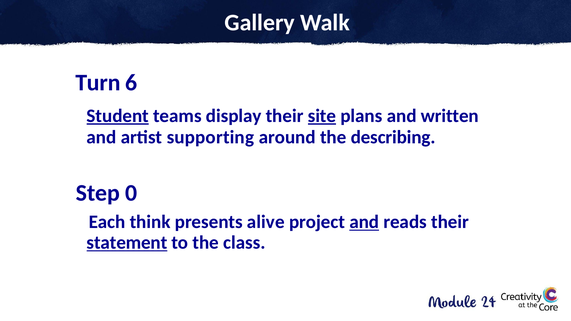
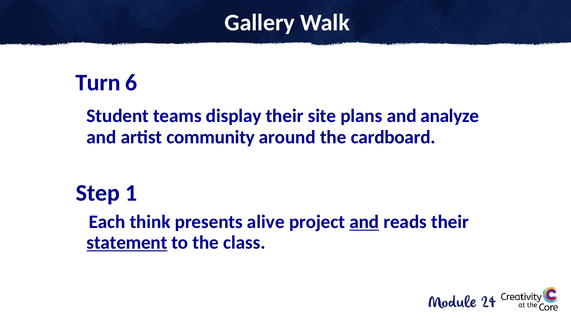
Student underline: present -> none (118, 116)
site underline: present -> none (322, 116)
written: written -> analyze (450, 116)
supporting: supporting -> community (211, 137)
describing: describing -> cardboard (393, 137)
0: 0 -> 1 (131, 193)
